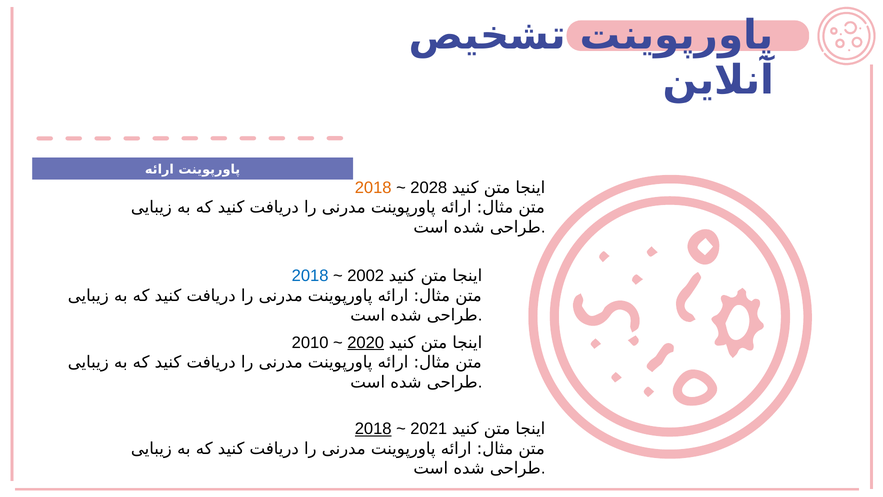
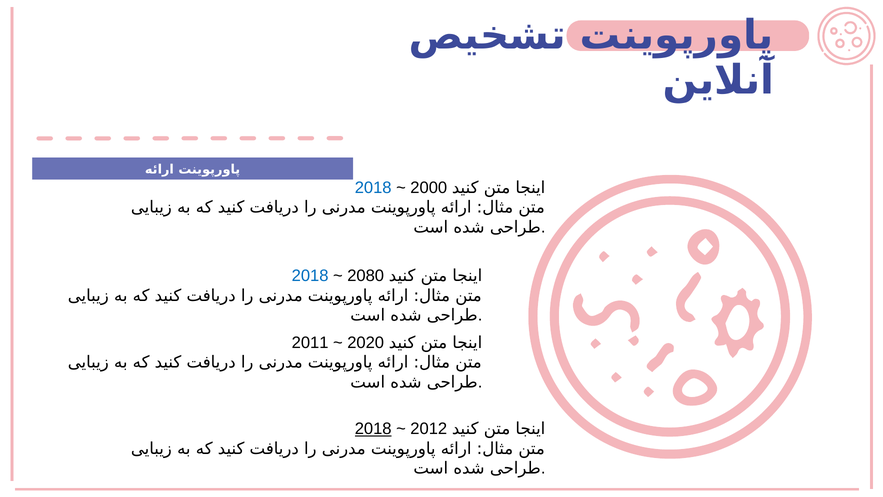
2018 colour: orange -> blue (373, 187)
2028: 2028 -> 2000 (429, 187)
2002: 2002 -> 2080 (366, 276)
2010: 2010 -> 2011 (310, 342)
2020 underline: present -> none (366, 342)
2021: 2021 -> 2012 (429, 428)
